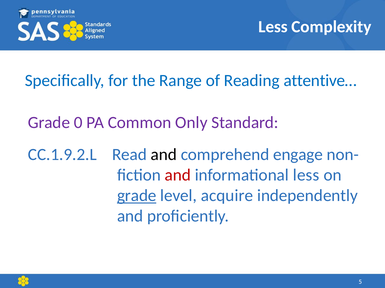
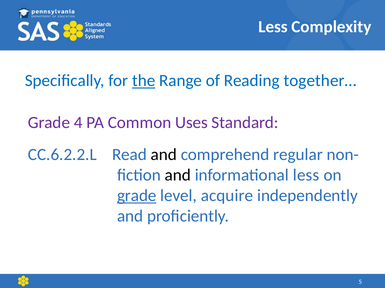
the underline: none -> present (144, 81)
attentive…: attentive… -> together… (320, 81)
0: 0 -> 4 (78, 123)
Only: Only -> Uses (191, 123)
CC.1.9.2.L: CC.1.9.2.L -> CC.6.2.2.L (62, 155)
engage: engage -> regular (298, 155)
and colour: red -> black (178, 176)
